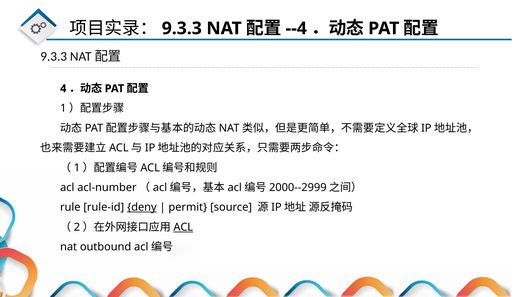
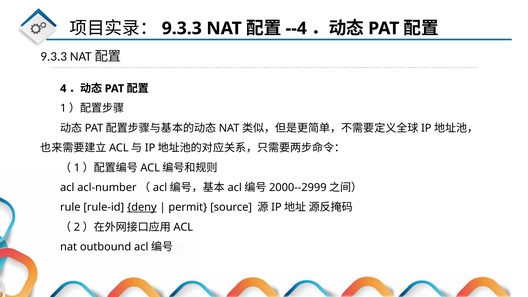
ACL underline: present -> none (183, 227)
